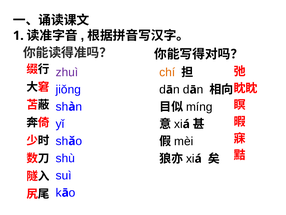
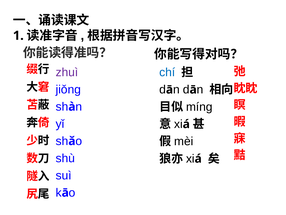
chí colour: orange -> blue (167, 72)
